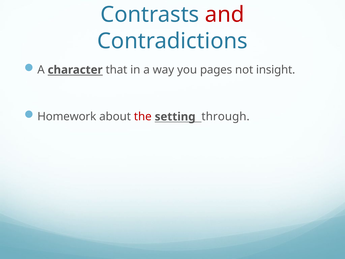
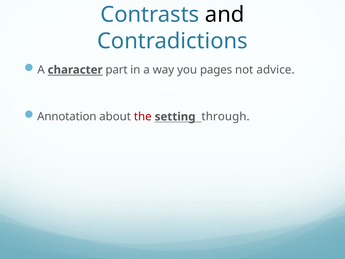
and colour: red -> black (225, 15)
that: that -> part (117, 70)
insight: insight -> advice (276, 70)
Homework: Homework -> Annotation (67, 117)
